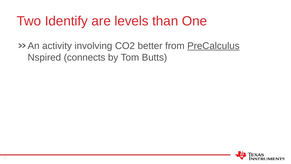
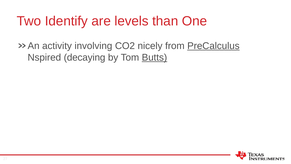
better: better -> nicely (150, 46)
connects: connects -> decaying (85, 57)
Butts underline: none -> present (154, 57)
